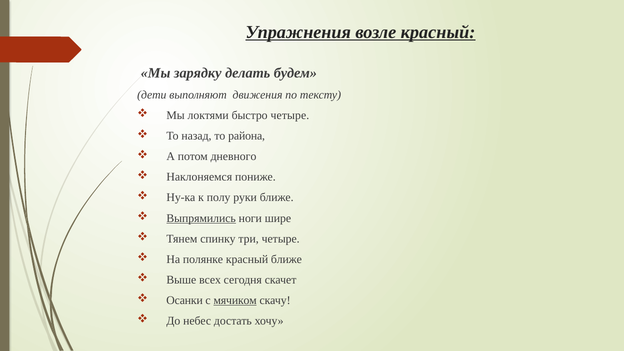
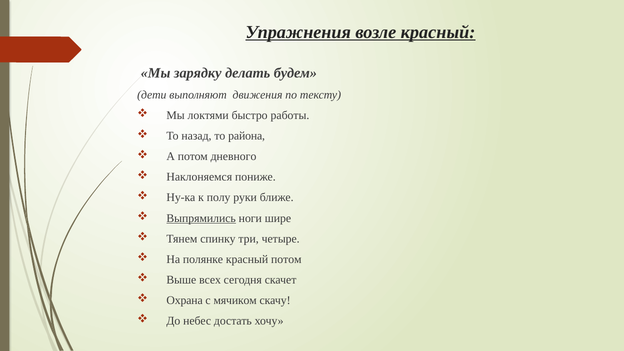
быстро четыре: четыре -> работы (290, 115)
красный ближе: ближе -> потом (286, 259)
Осанки: Осанки -> Охрана (185, 300)
мячиком underline: present -> none (235, 300)
